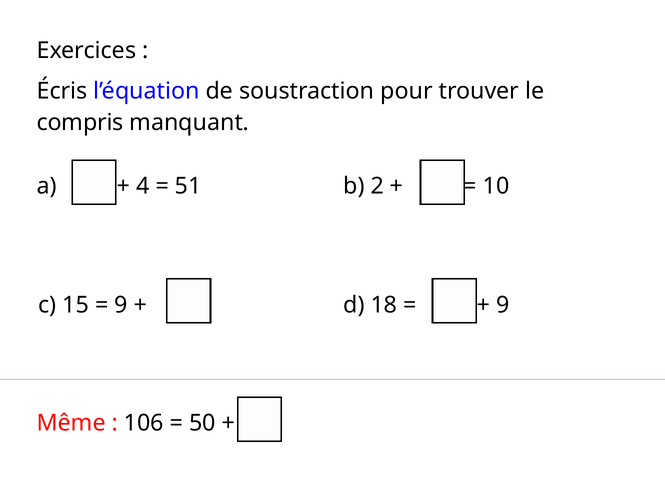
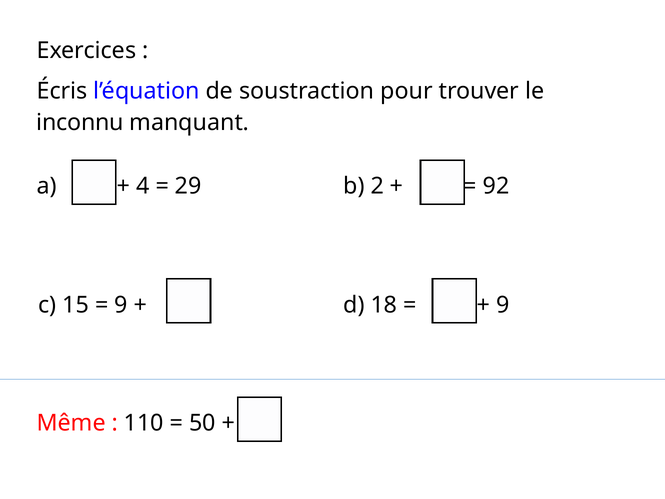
compris: compris -> inconnu (80, 123)
51: 51 -> 29 (188, 186)
10: 10 -> 92 (496, 186)
106: 106 -> 110 (144, 423)
